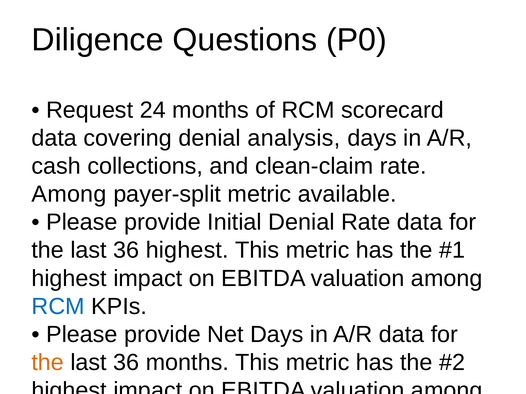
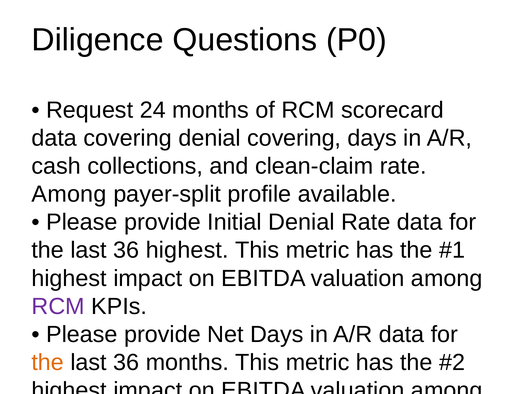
denial analysis: analysis -> covering (294, 138)
payer-split metric: metric -> profile (259, 194)
RCM colour: blue -> purple (58, 307)
